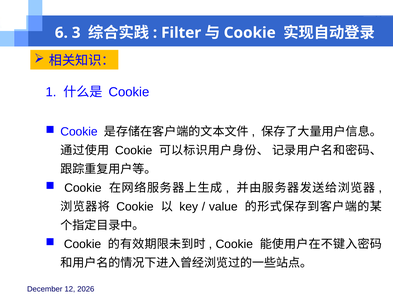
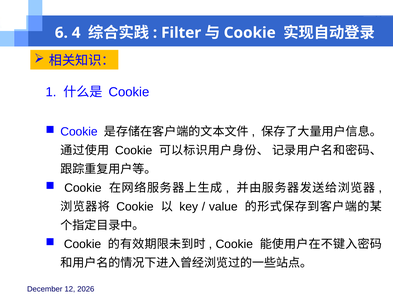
3: 3 -> 4 (76, 33)
